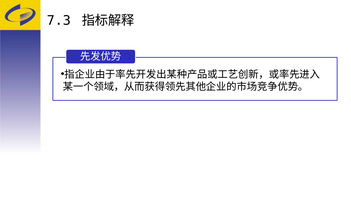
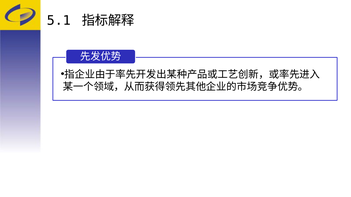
7.3: 7.3 -> 5.1 (59, 21)
